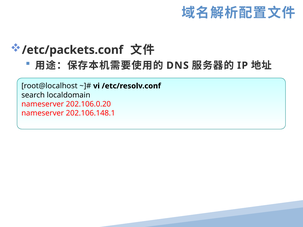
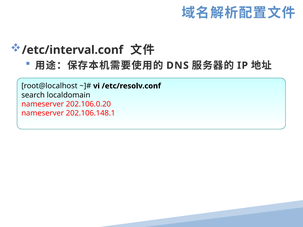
/etc/packets.conf: /etc/packets.conf -> /etc/interval.conf (73, 50)
